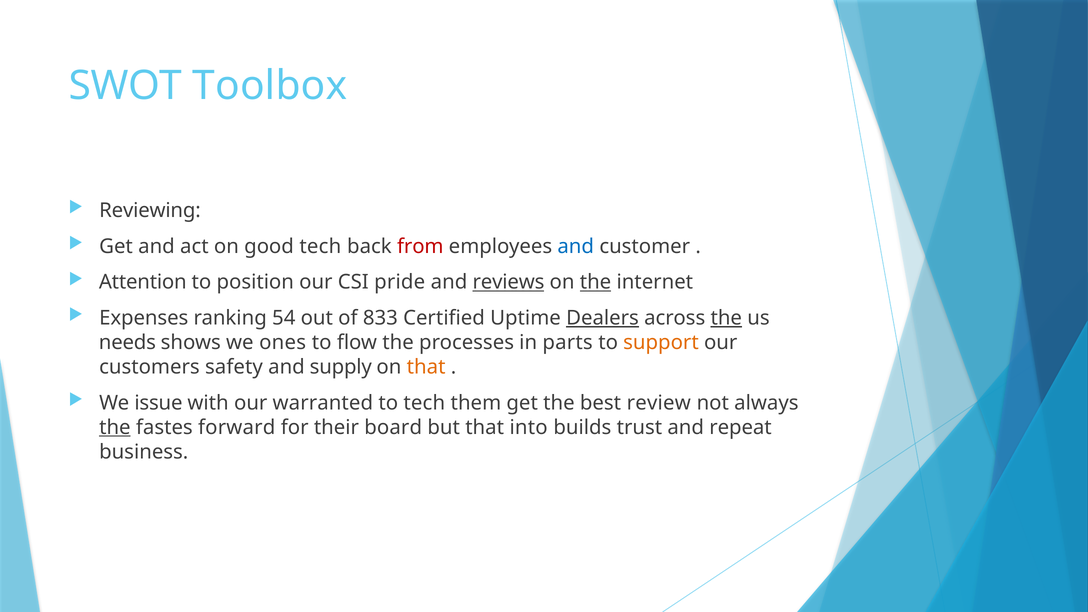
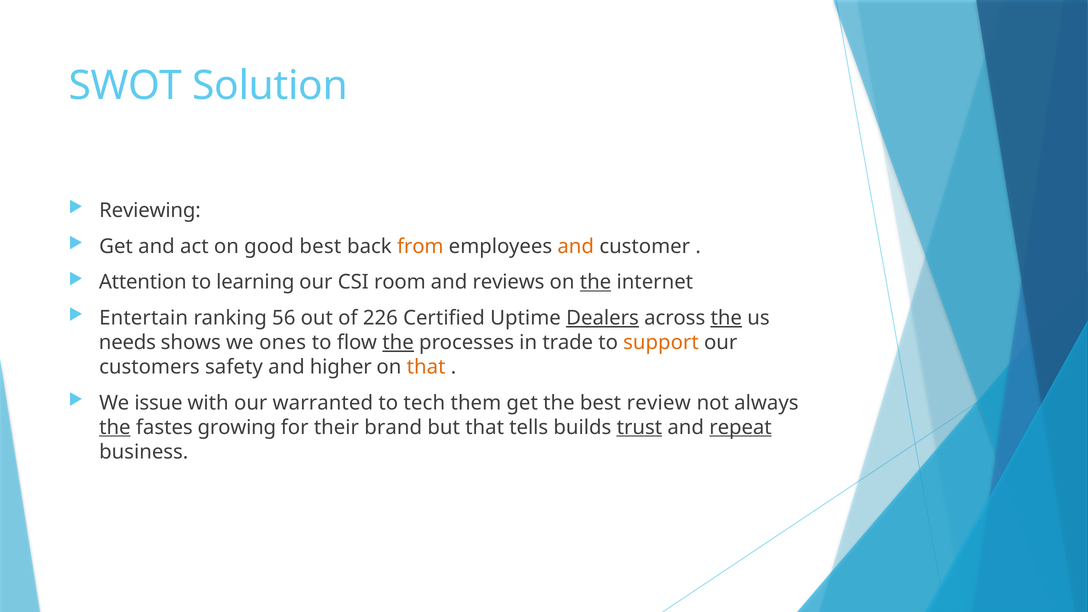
Toolbox: Toolbox -> Solution (270, 86)
good tech: tech -> best (320, 246)
from colour: red -> orange (420, 246)
and colour: blue -> orange (576, 246)
position: position -> learning (255, 282)
pride: pride -> room (400, 282)
reviews underline: present -> none (509, 282)
Expenses: Expenses -> Entertain (144, 318)
54: 54 -> 56 (284, 318)
833: 833 -> 226 (380, 318)
the underline: none -> present (398, 343)
parts: parts -> trade (568, 343)
supply: supply -> higher (341, 367)
forward: forward -> growing (237, 427)
board: board -> brand (393, 427)
into: into -> tells (529, 427)
trust underline: none -> present (639, 427)
repeat underline: none -> present (740, 427)
